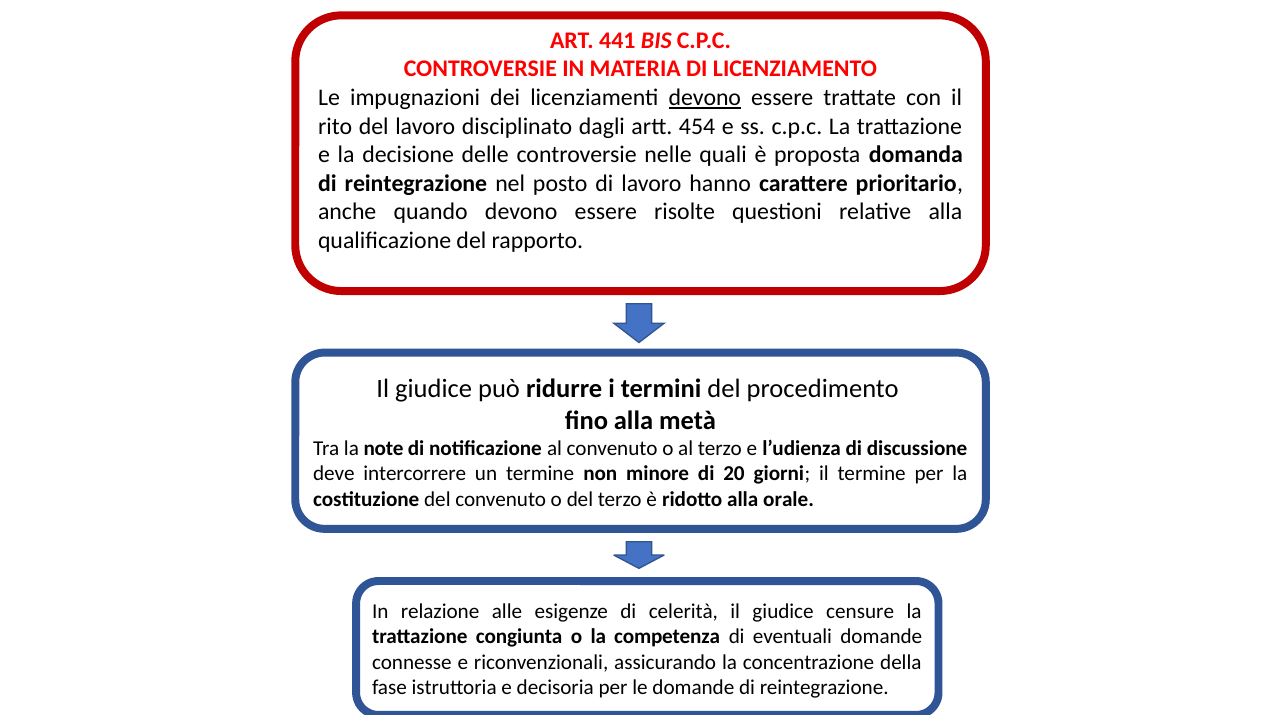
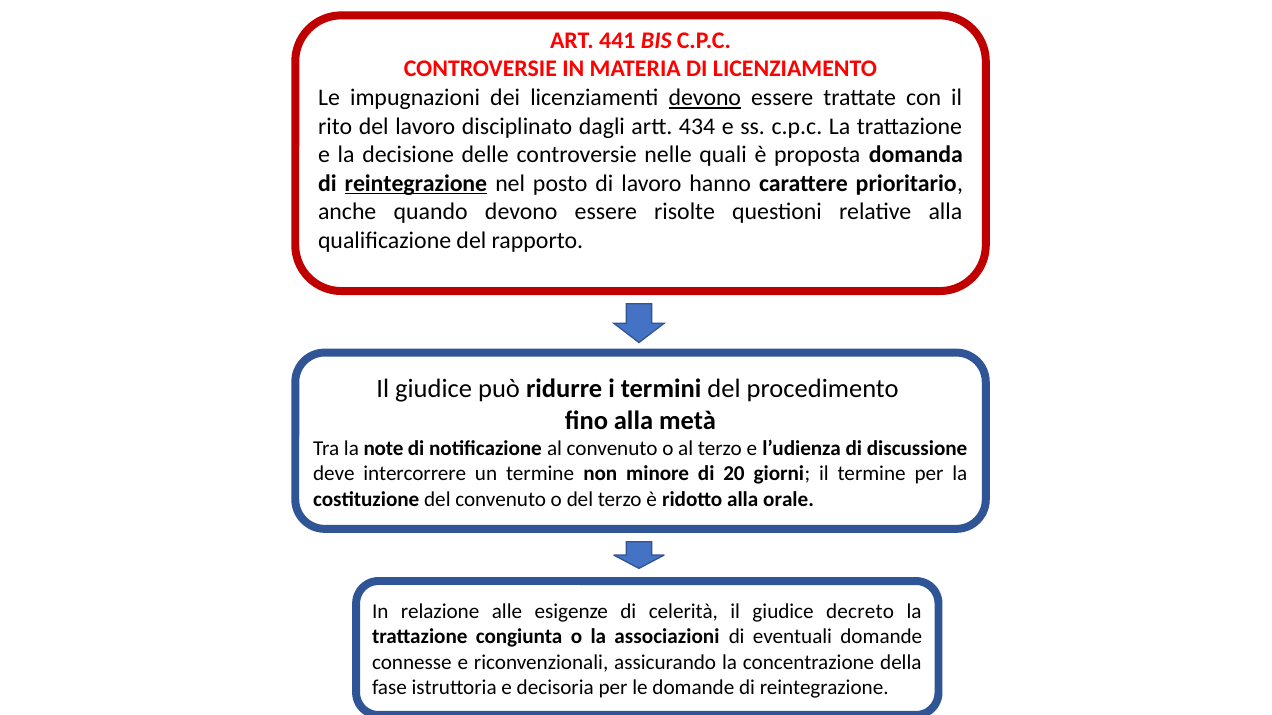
454: 454 -> 434 (697, 126)
reintegrazione underline: none -> present (416, 184)
censure: censure -> decreto (860, 612)
competenza: competenza -> associazioni (667, 637)
